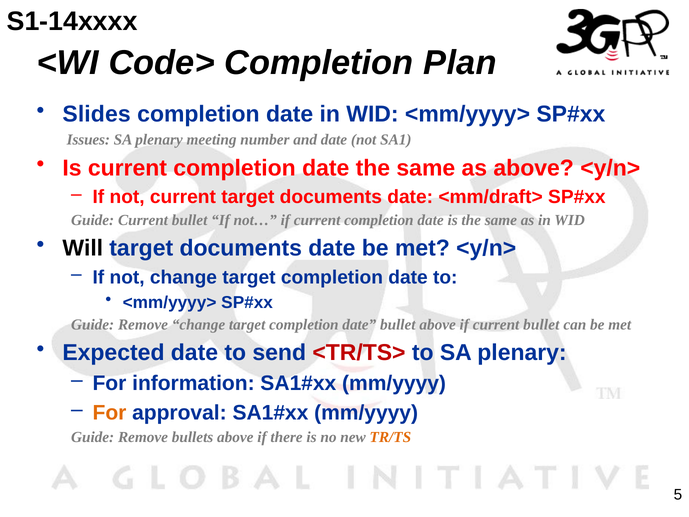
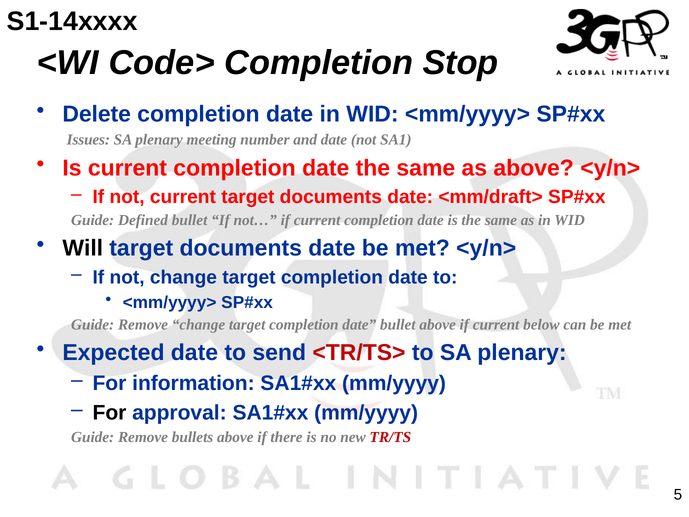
Plan: Plan -> Stop (461, 63)
Slides: Slides -> Delete (97, 114)
Guide Current: Current -> Defined (143, 220)
if current bullet: bullet -> below (541, 325)
For colour: orange -> black (109, 413)
TR/TS colour: orange -> red (390, 437)
